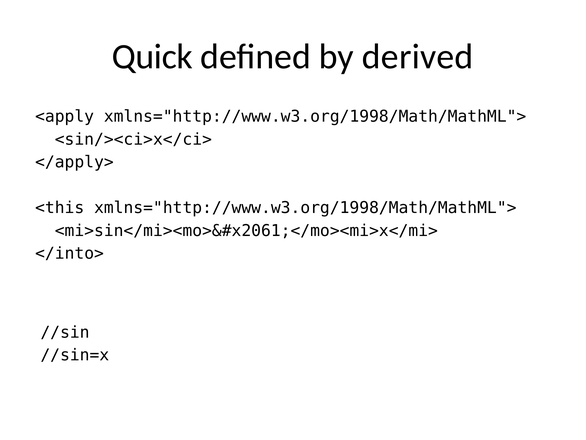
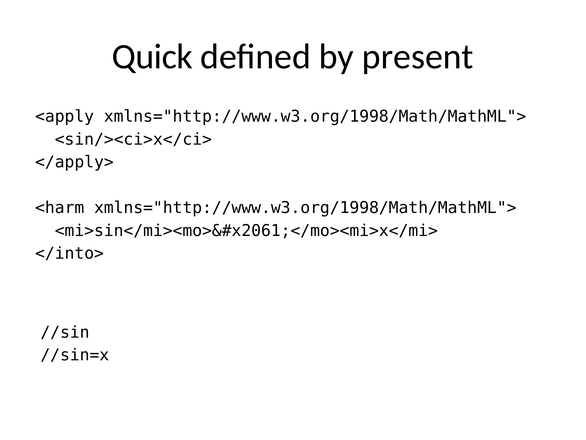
derived: derived -> present (418, 57)
<this: <this -> <harm (60, 208)
